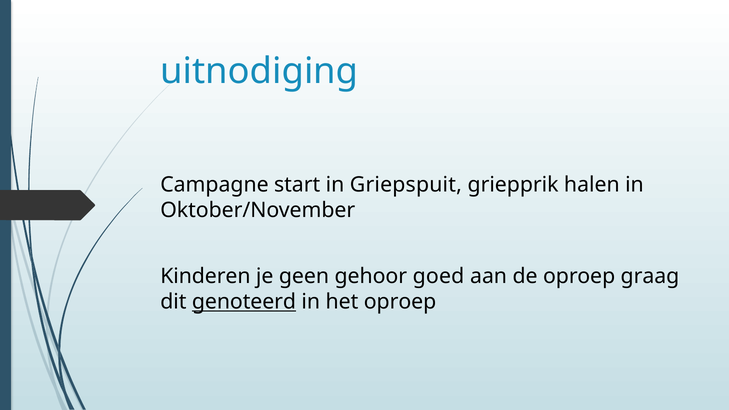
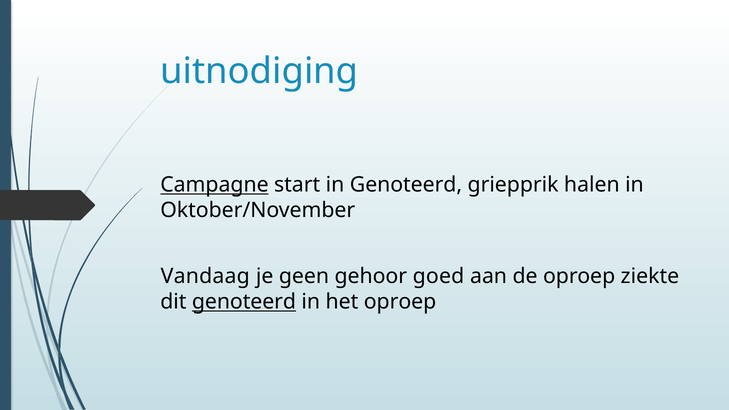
Campagne underline: none -> present (214, 185)
in Griepspuit: Griepspuit -> Genoteerd (406, 185)
Kinderen: Kinderen -> Vandaag (205, 277)
graag: graag -> ziekte (650, 277)
